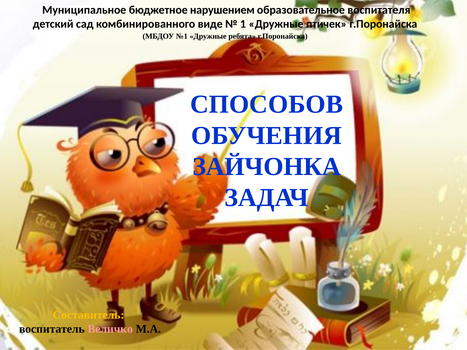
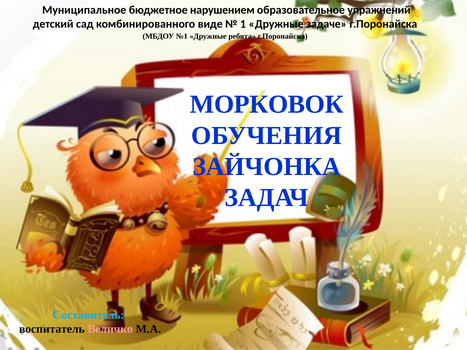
воспитателя: воспитателя -> упражнений (379, 10)
птичек: птичек -> задаче (327, 24)
СПОСОБОВ: СПОСОБОВ -> МОРКОВОК (267, 105)
Составитель colour: yellow -> light blue (89, 315)
